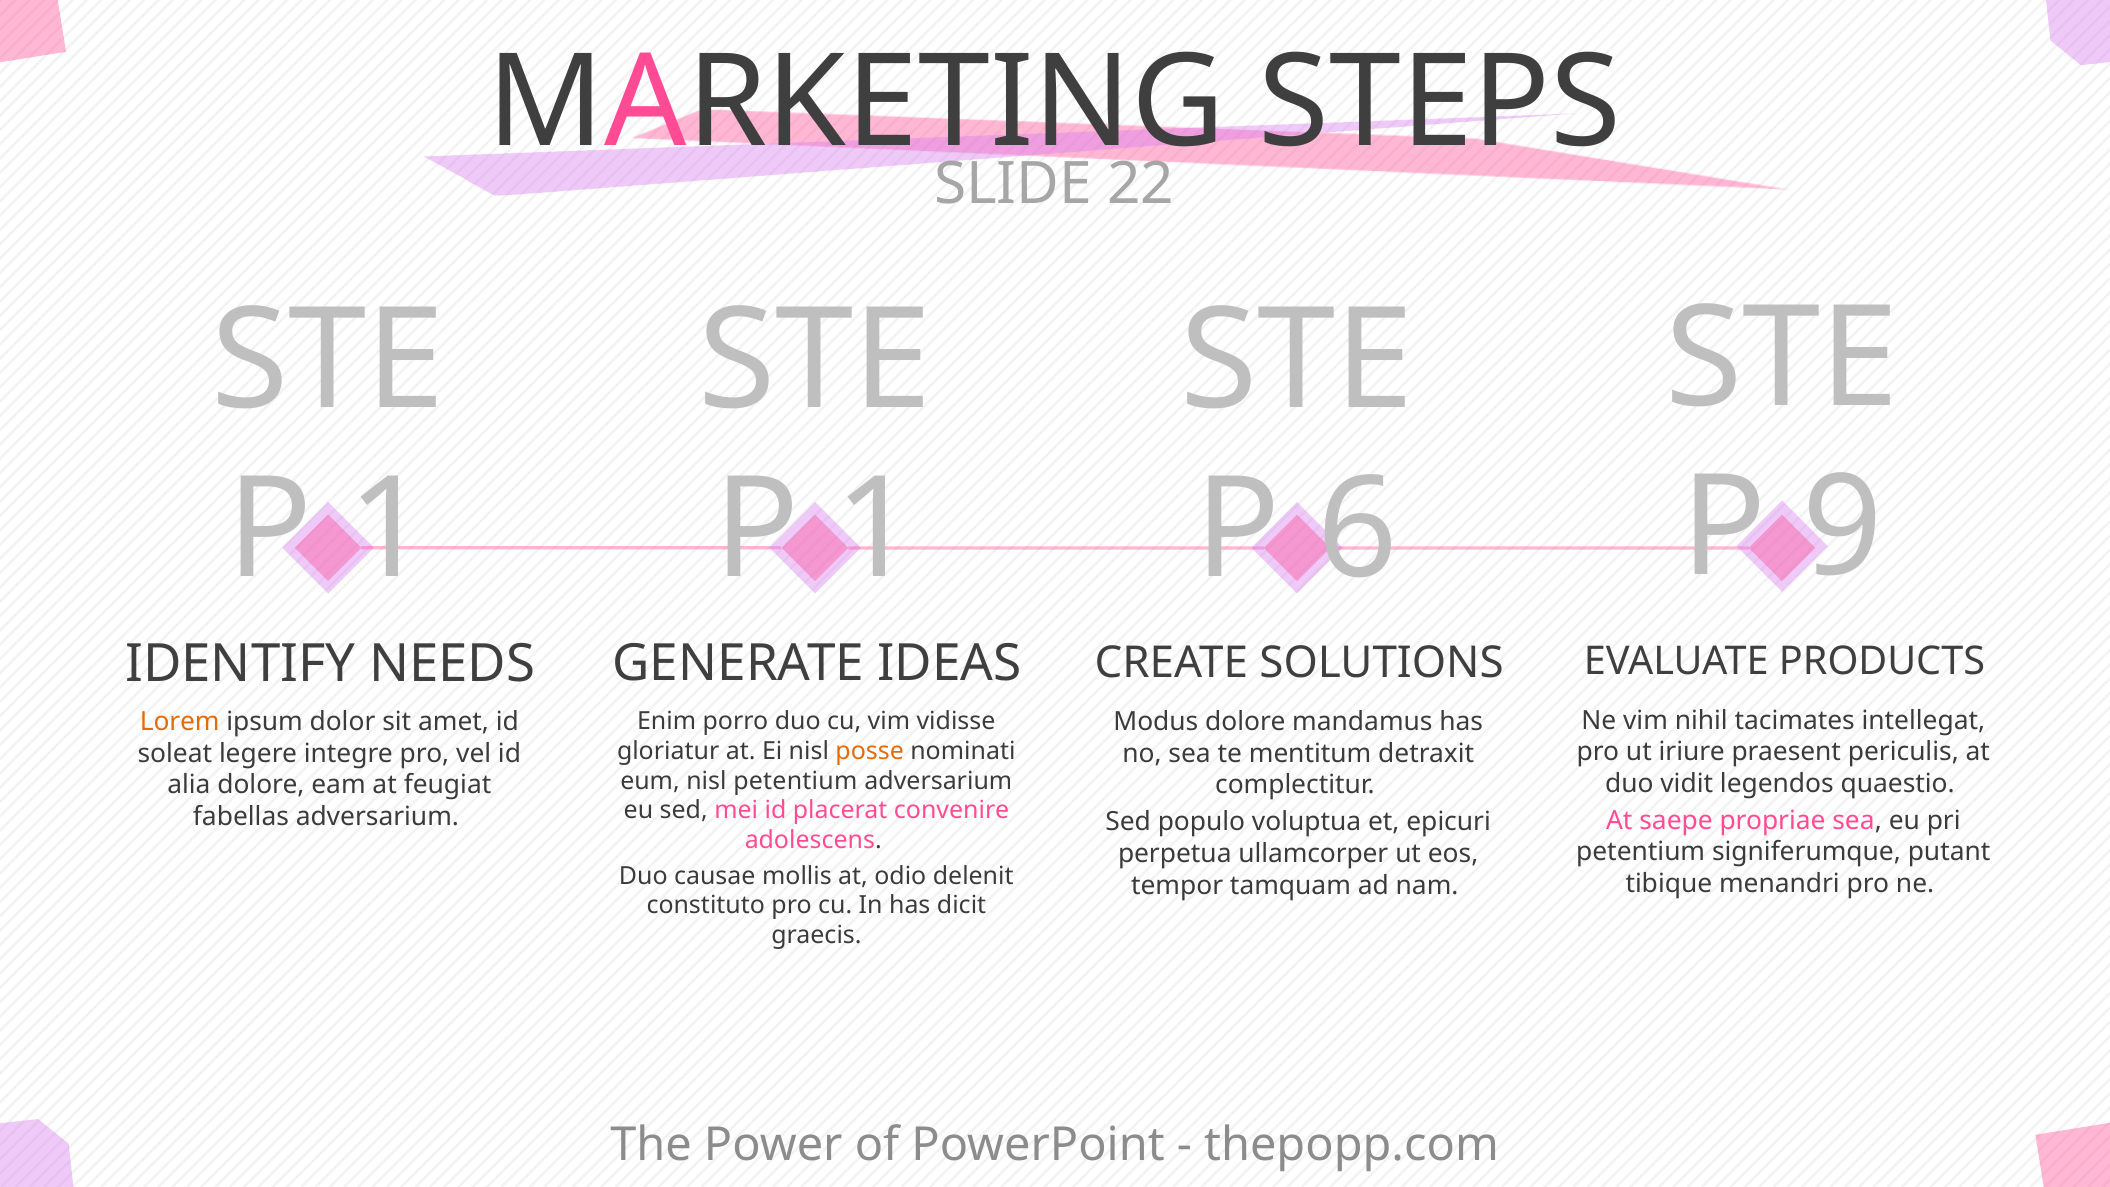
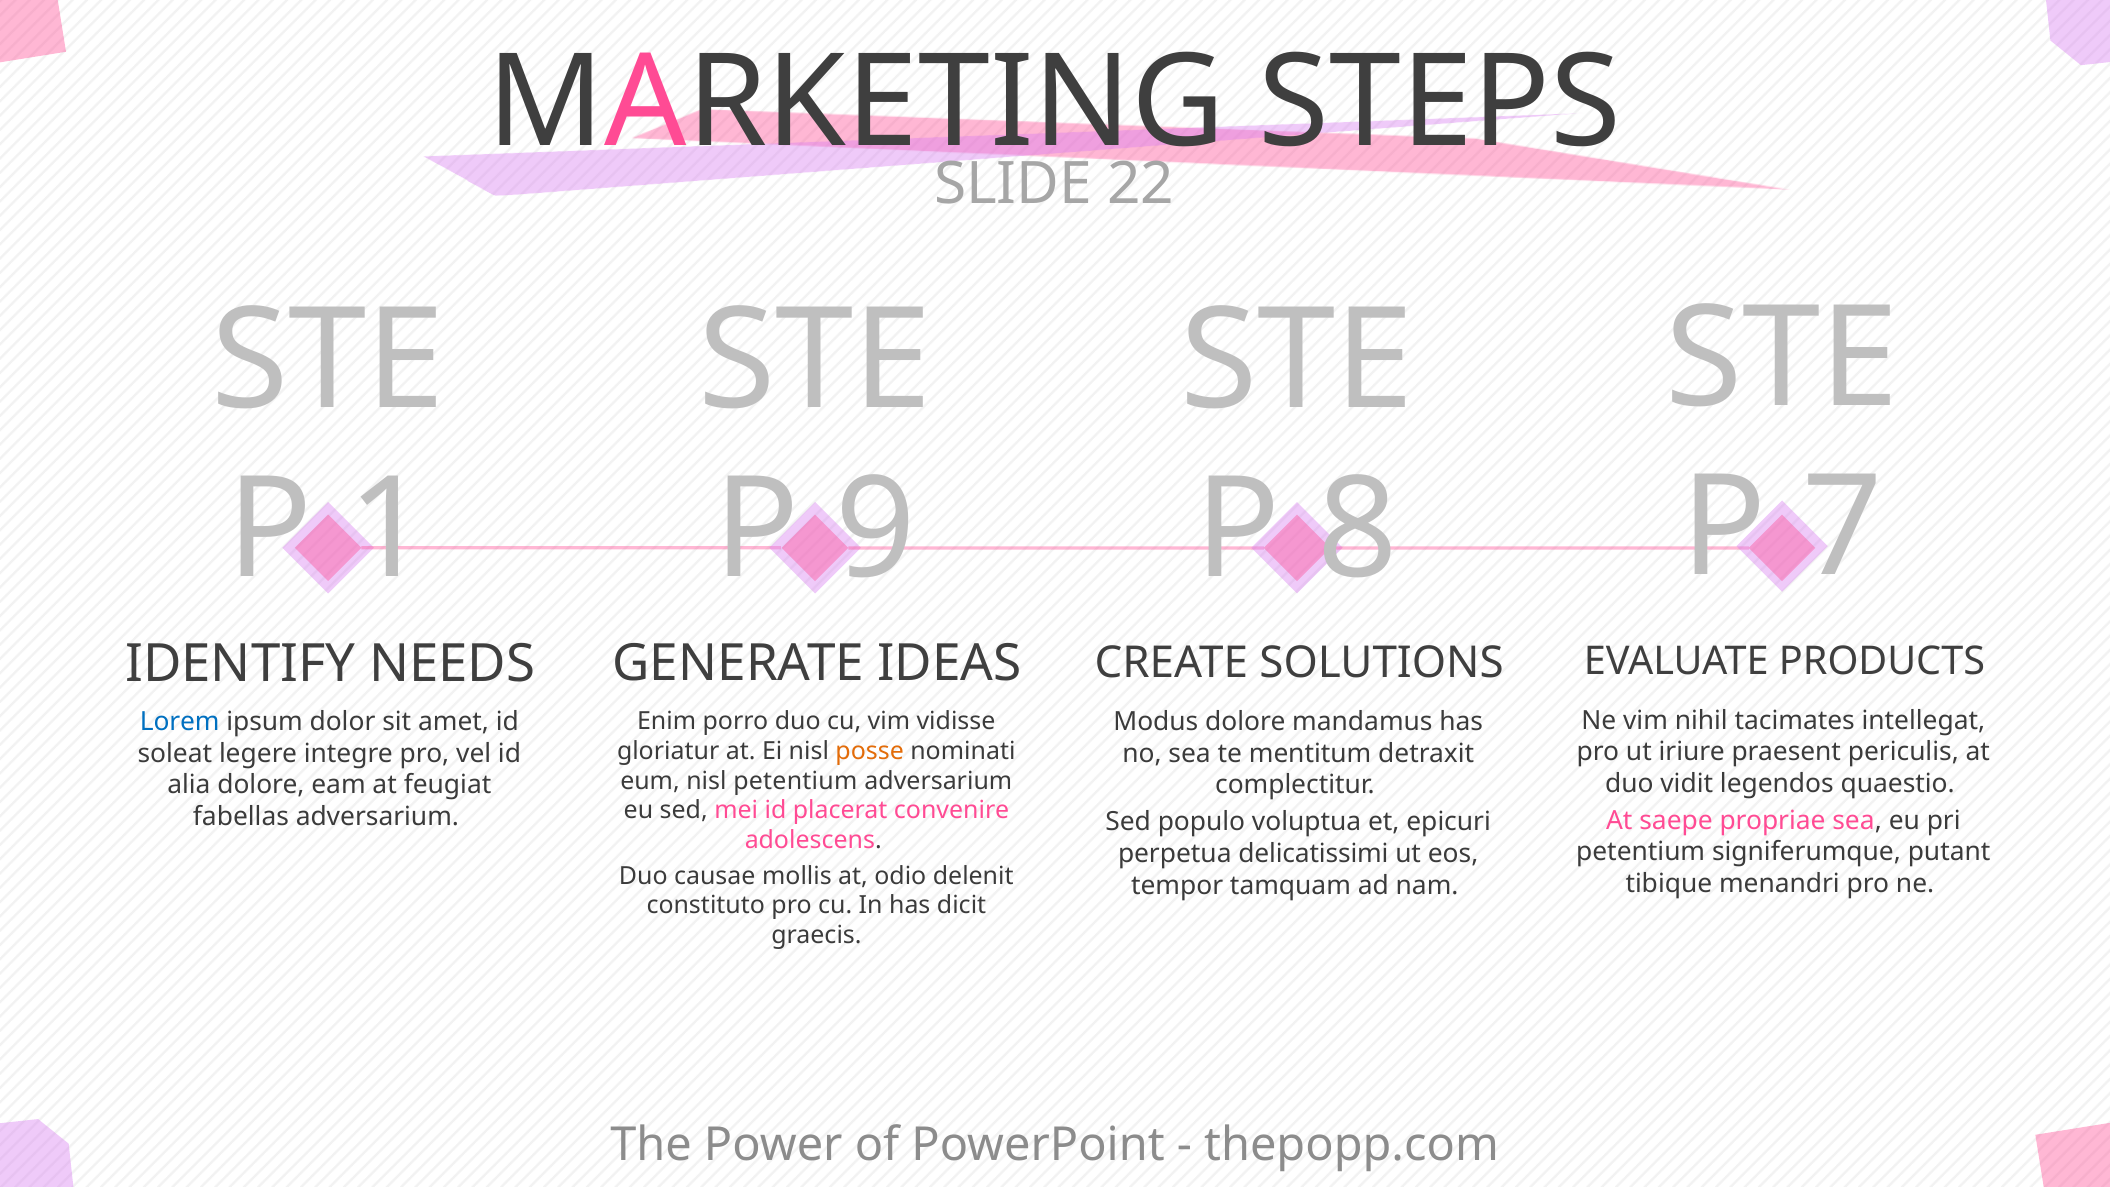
9: 9 -> 7 (1843, 528)
1: 1 -> 9 (876, 530)
6: 6 -> 8 (1358, 530)
Lorem colour: orange -> blue (180, 722)
ullamcorper: ullamcorper -> delicatissimi (1313, 854)
